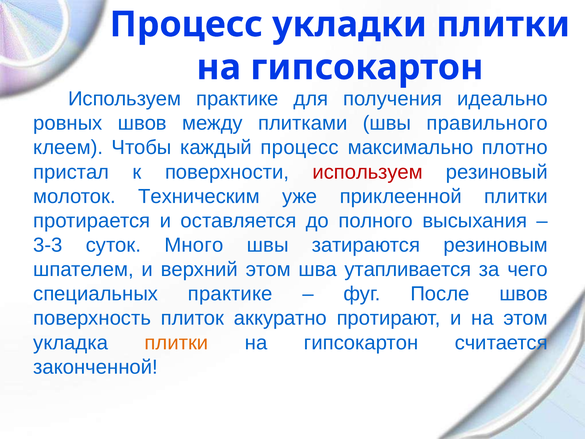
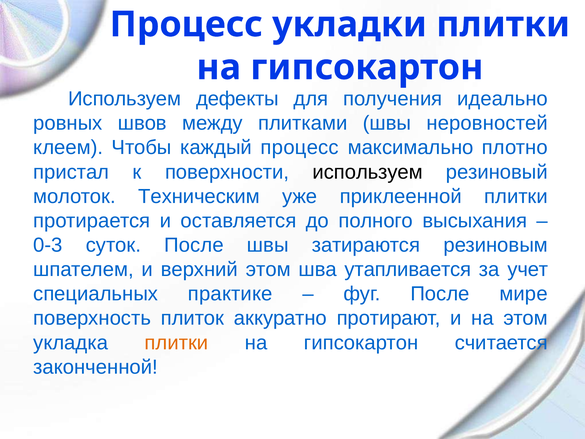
Используем практике: практике -> дефекты (237, 99)
правильного: правильного -> неровностей (487, 123)
используем colour: red -> black (368, 172)
3-3: 3-3 -> 0-3 (48, 245)
суток Много: Много -> После (194, 245)
чего: чего -> учет (528, 269)
После швов: швов -> мире (523, 294)
